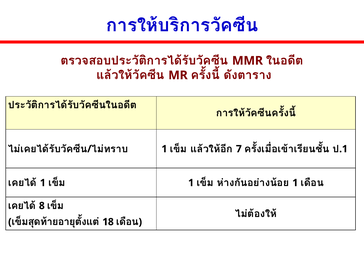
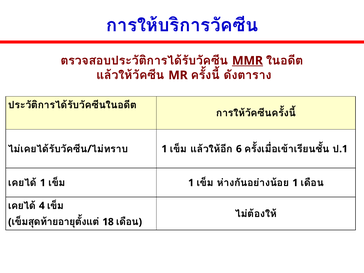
MMR underline: none -> present (248, 61)
7: 7 -> 6 (239, 149)
8: 8 -> 4 (42, 206)
